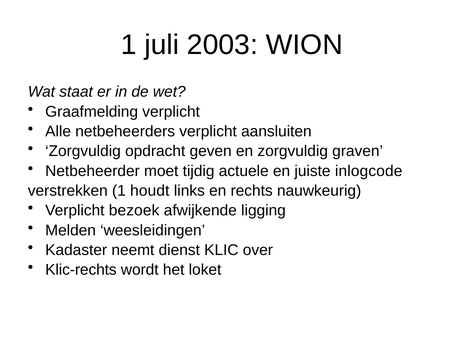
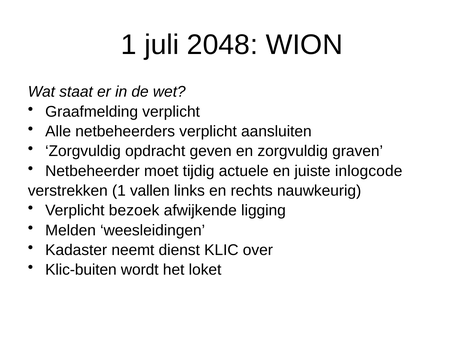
2003: 2003 -> 2048 (222, 45)
houdt: houdt -> vallen (150, 191)
Klic-rechts: Klic-rechts -> Klic-buiten (81, 270)
